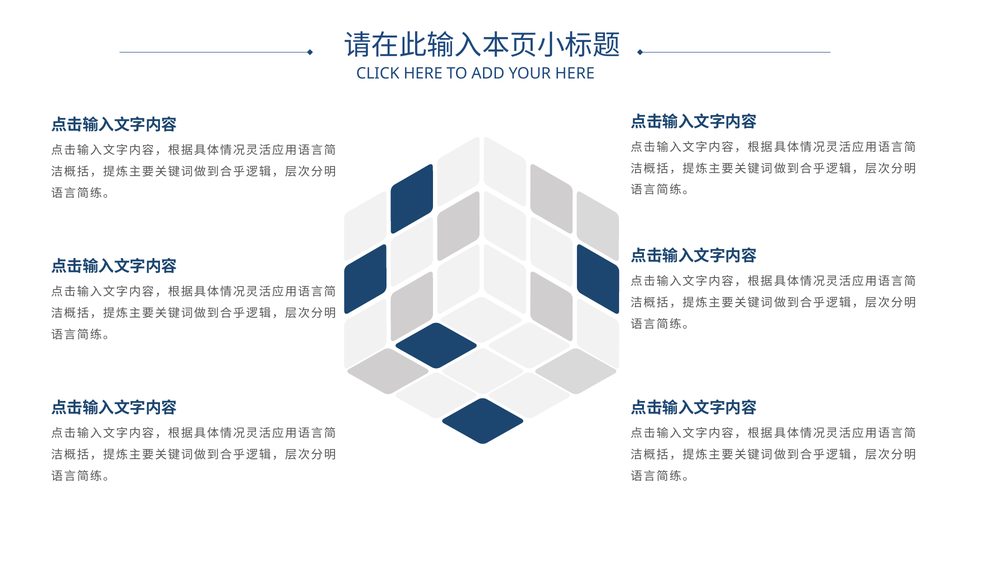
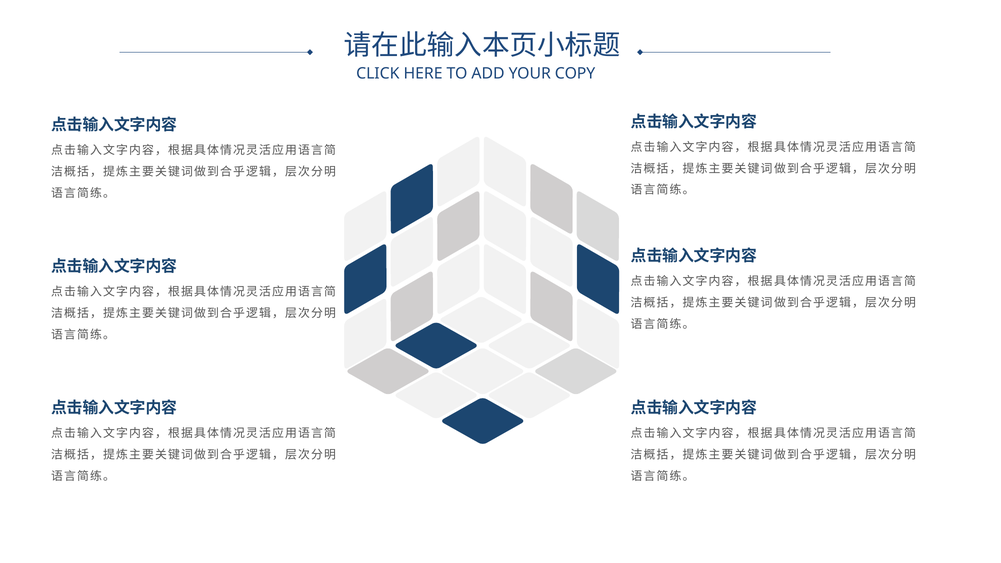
YOUR HERE: HERE -> COPY (575, 73)
